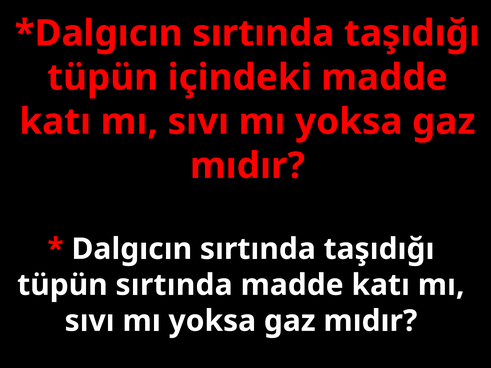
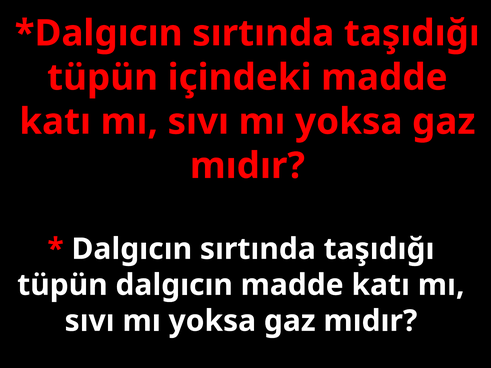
tüpün sırtında: sırtında -> dalgıcın (174, 285)
